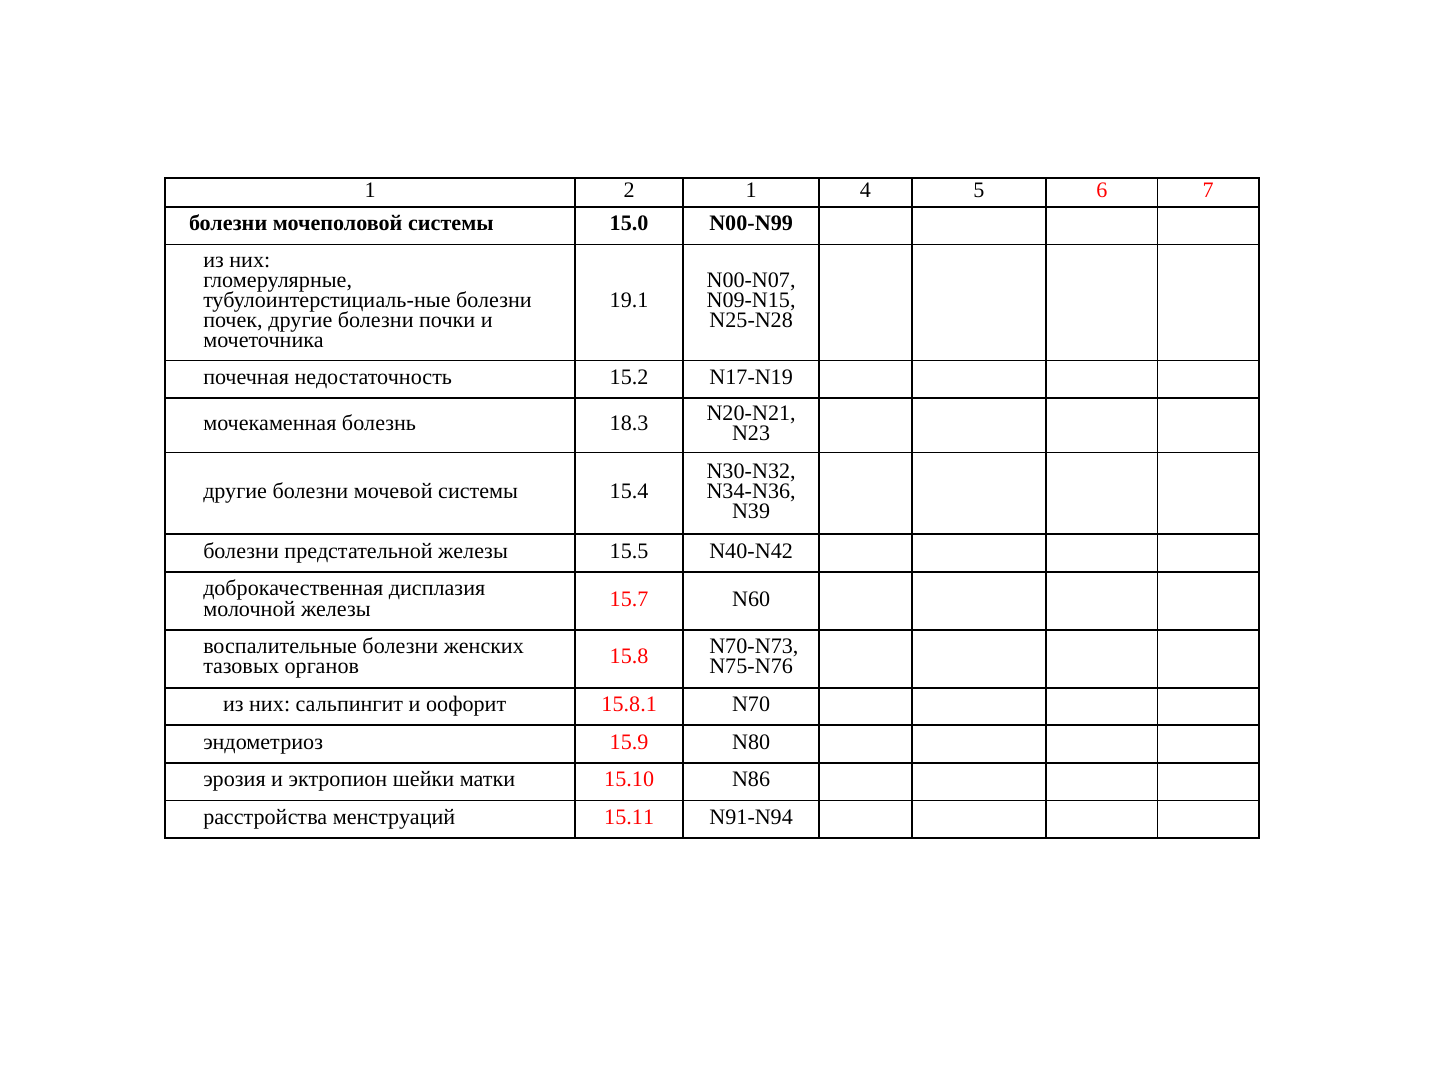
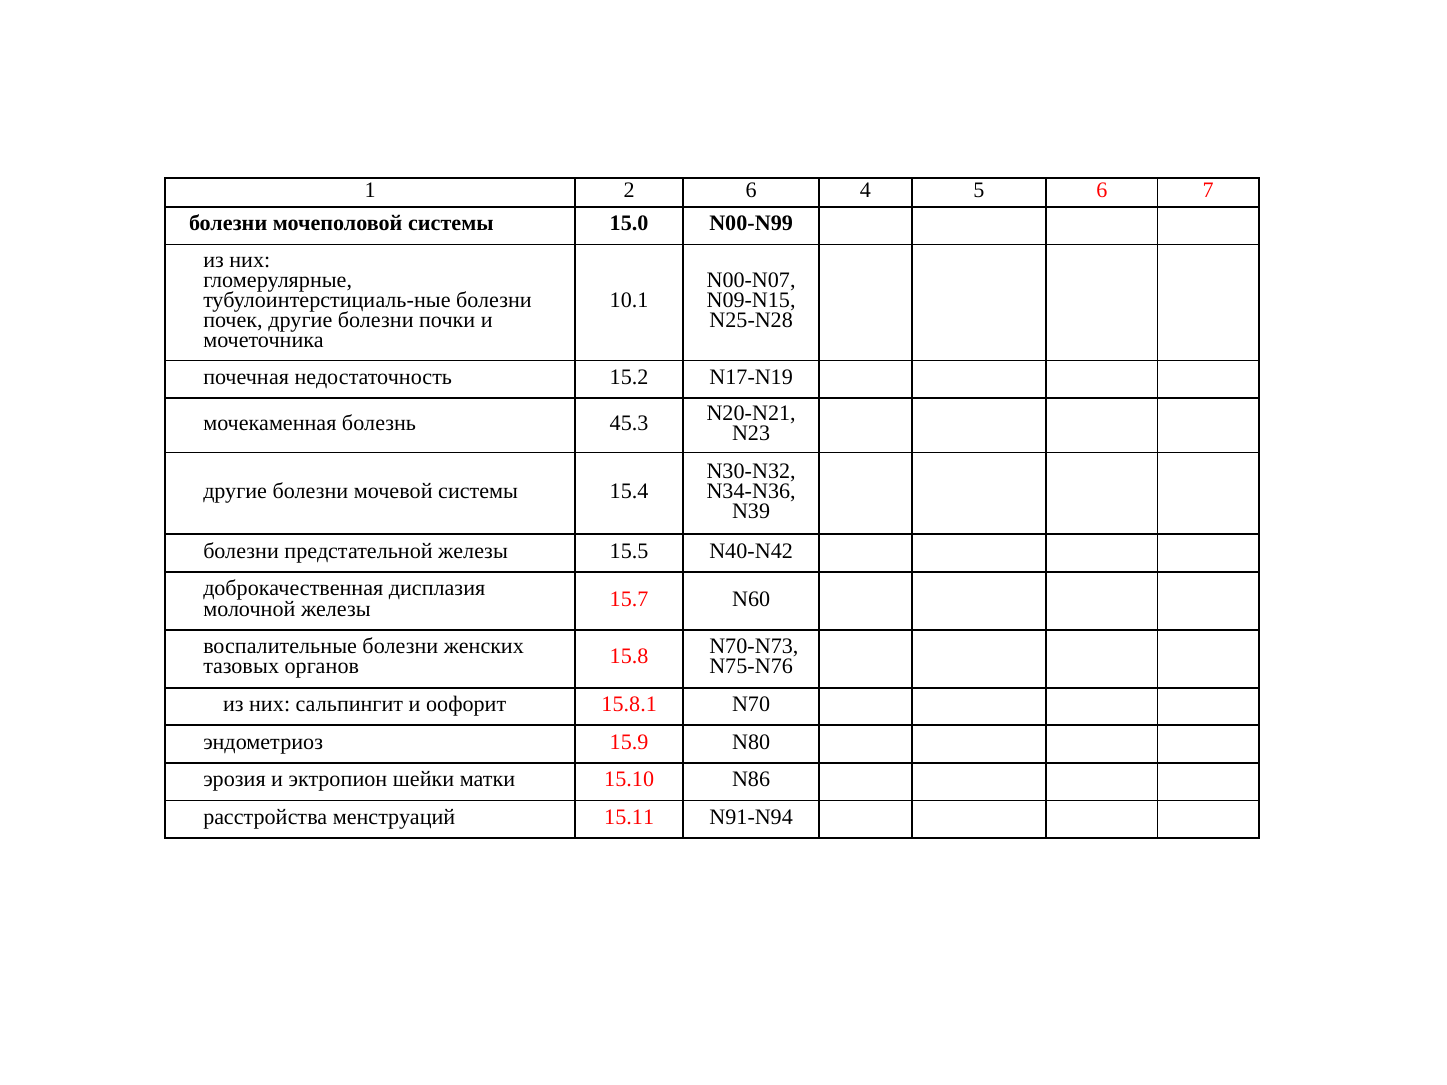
2 1: 1 -> 6 (751, 190)
19.1: 19.1 -> 10.1 (629, 300)
18.3: 18.3 -> 45.3 (629, 423)
